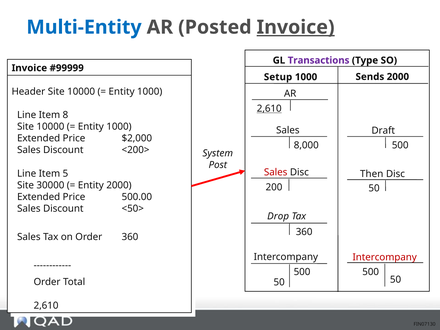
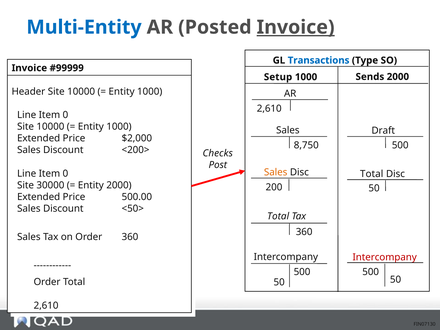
Transactions colour: purple -> blue (319, 60)
2,610 underline: present -> none (269, 109)
8: 8 -> 0 (65, 115)
8,000: 8,000 -> 8,750 (306, 145)
System: System -> Checks (218, 153)
Sales colour: red -> orange (276, 172)
5: 5 -> 0 (65, 174)
Then: Then -> Total (372, 174)
Drop: Drop -> Total (278, 216)
